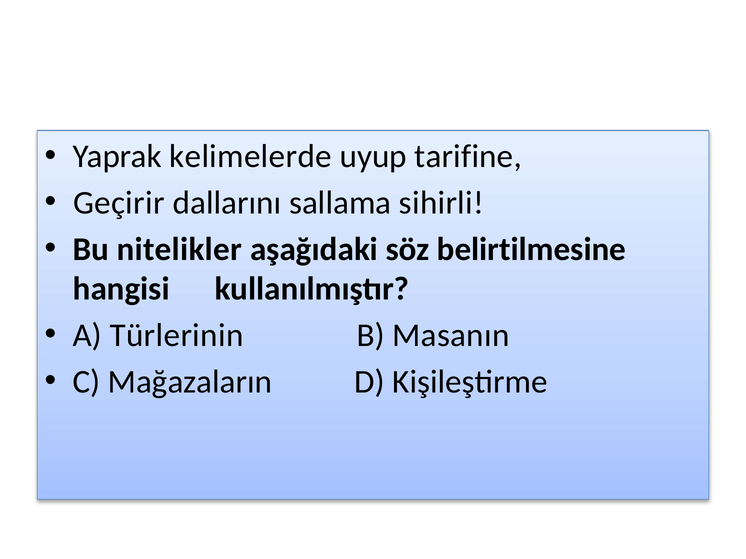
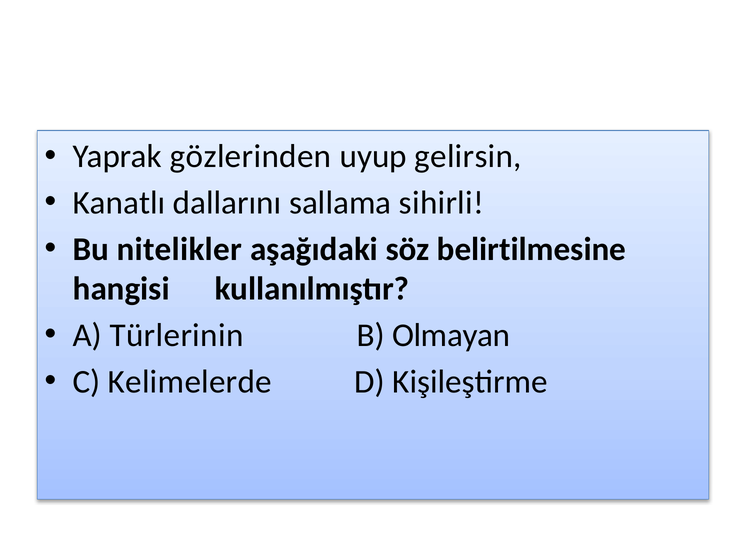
kelimelerde: kelimelerde -> gözlerinden (251, 156)
tarifine: tarifine -> gelirsin (468, 156)
Geçirir: Geçirir -> Kanatlı (119, 203)
Masanın: Masanın -> Olmayan (451, 336)
Mağazaların: Mağazaların -> Kelimelerde (190, 382)
